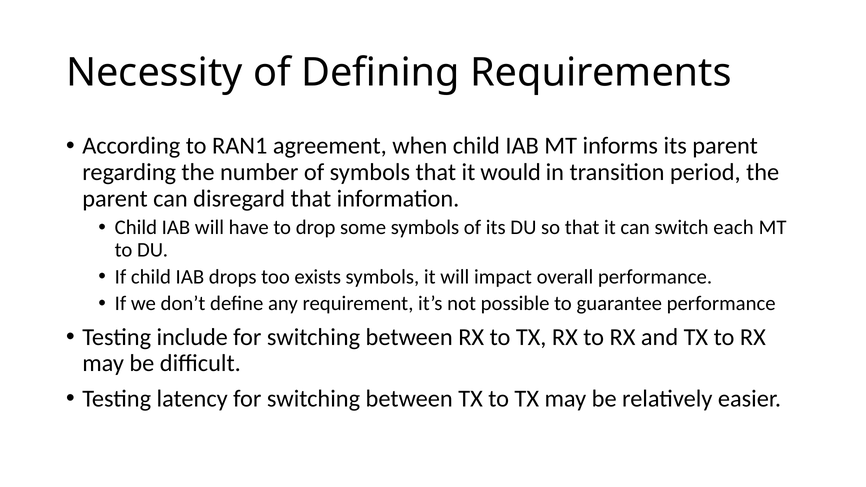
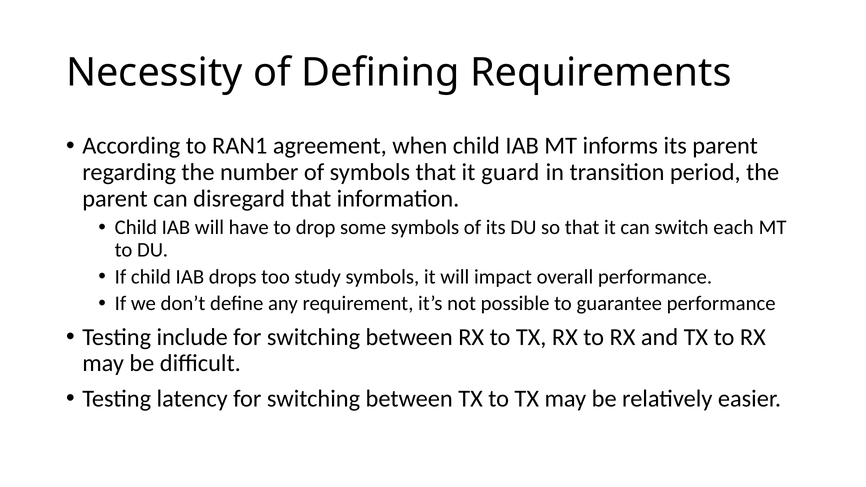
would: would -> guard (510, 172)
exists: exists -> study (318, 277)
